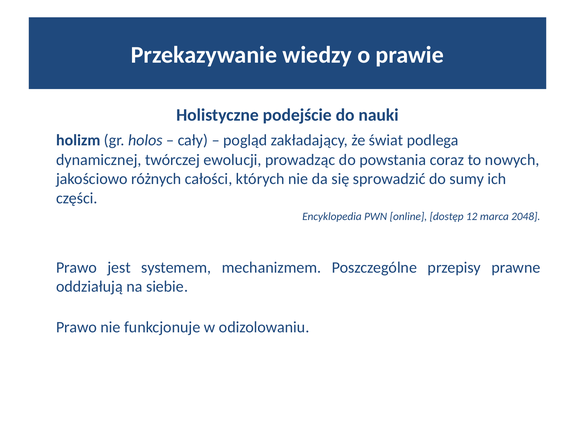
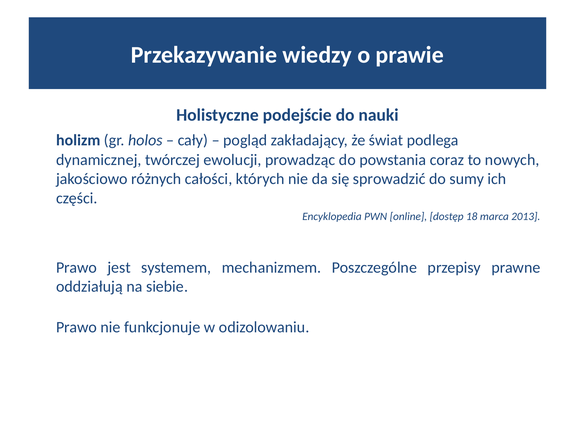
12: 12 -> 18 (472, 216)
2048: 2048 -> 2013 (526, 216)
